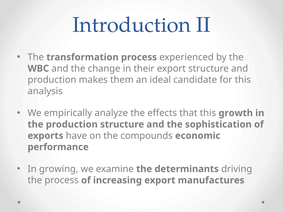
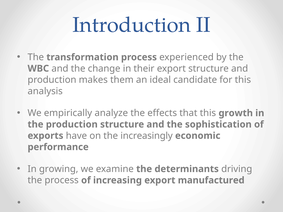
compounds: compounds -> increasingly (147, 136)
manufactures: manufactures -> manufactured (211, 180)
